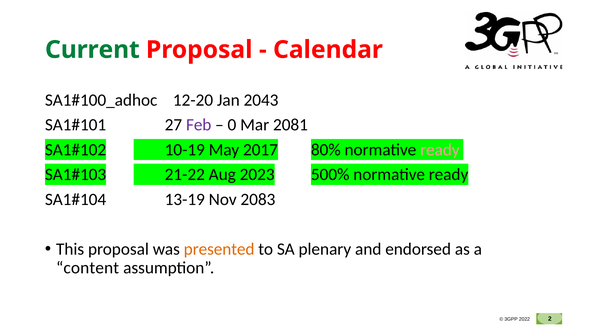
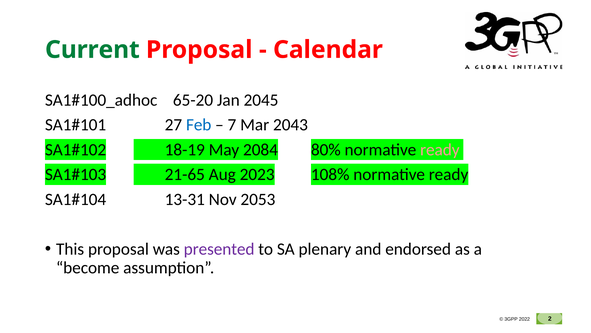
12-20: 12-20 -> 65-20 (193, 100)
2043: 2043 -> 2045 (261, 100)
Feb colour: purple -> blue (199, 125)
0: 0 -> 7 (232, 125)
2081: 2081 -> 2043 (290, 125)
10-19: 10-19 -> 18-19 (185, 149)
2017: 2017 -> 2084 (260, 149)
21-22: 21-22 -> 21-65 (185, 174)
500%: 500% -> 108% (330, 174)
13-19: 13-19 -> 13-31 (185, 199)
2083: 2083 -> 2053 (258, 199)
presented colour: orange -> purple (219, 249)
content: content -> become (88, 267)
